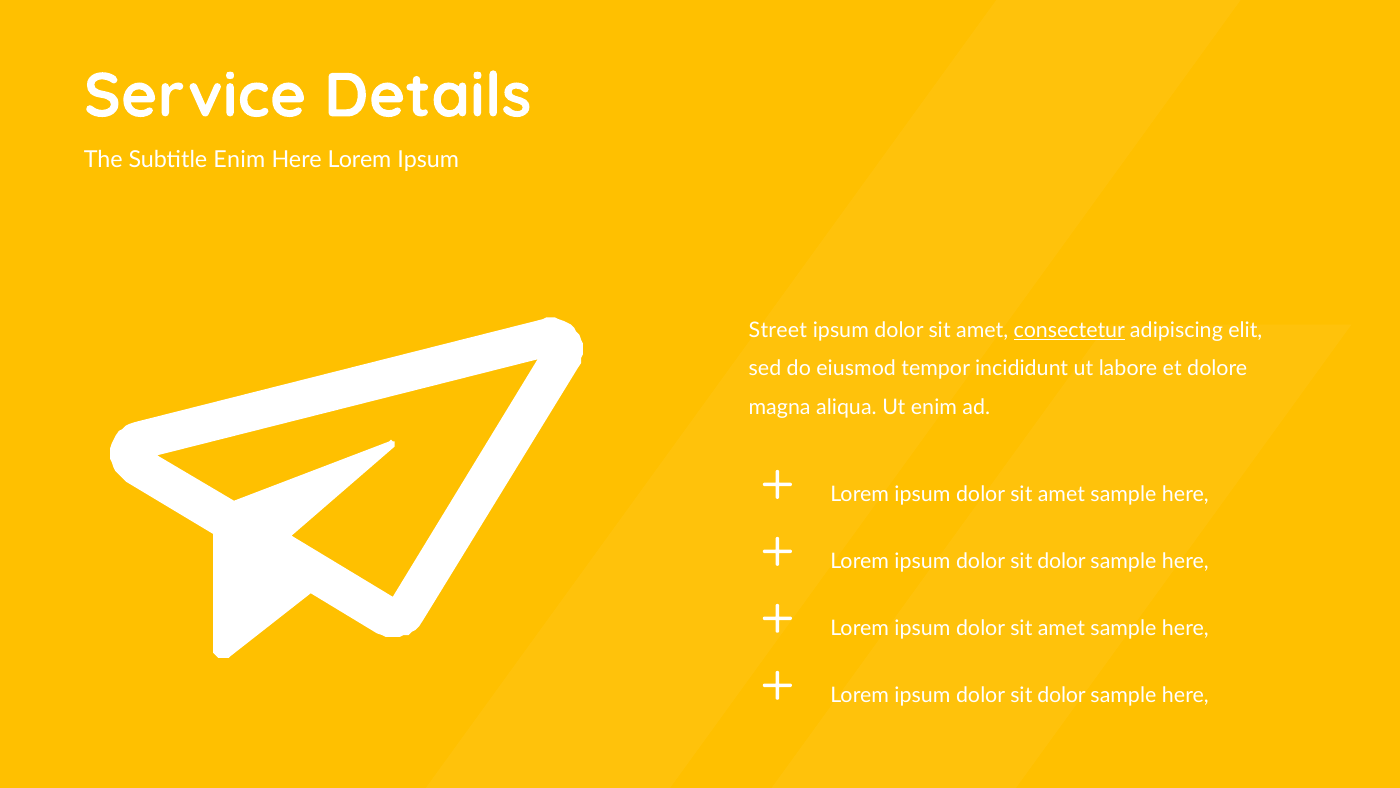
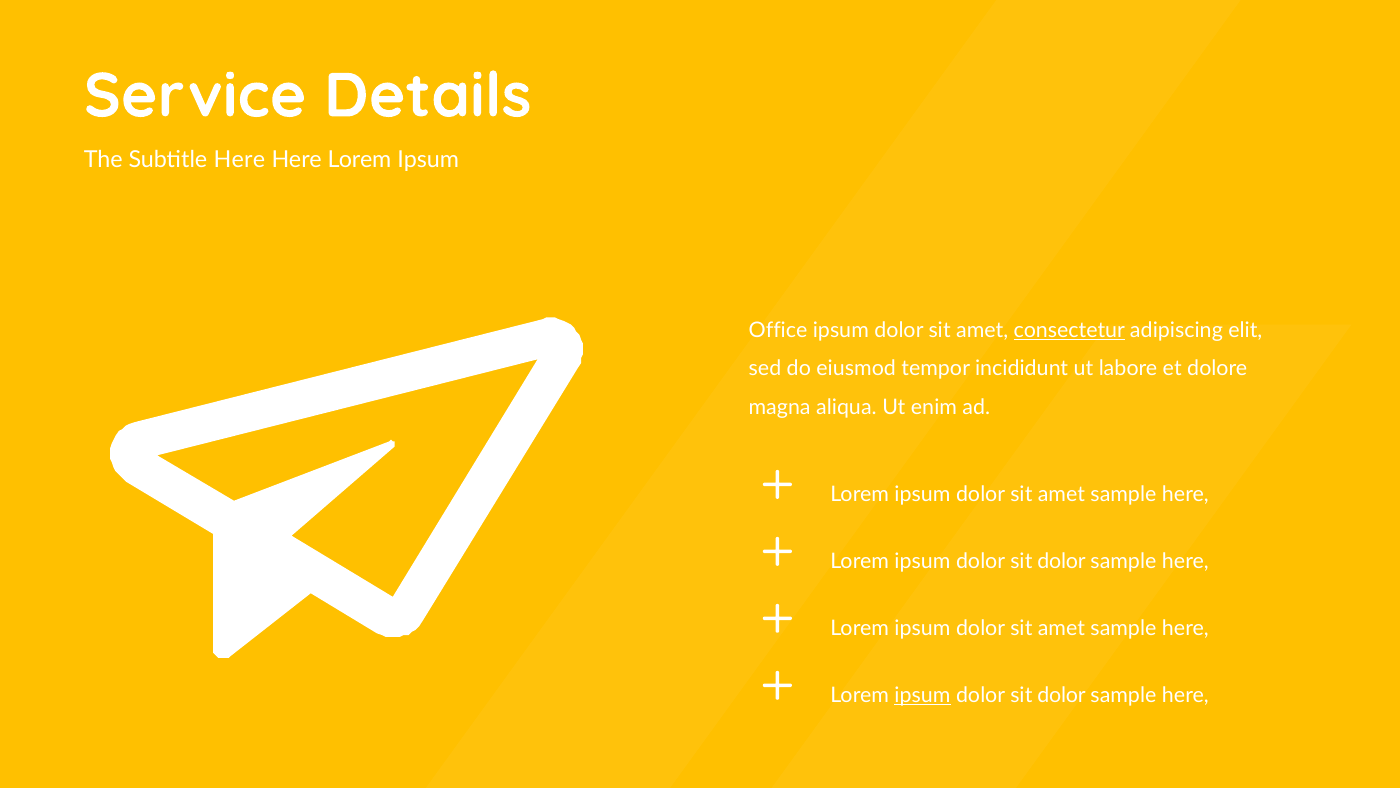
Subtitle Enim: Enim -> Here (239, 160)
Street: Street -> Office (778, 330)
ipsum underline: none -> present (922, 695)
